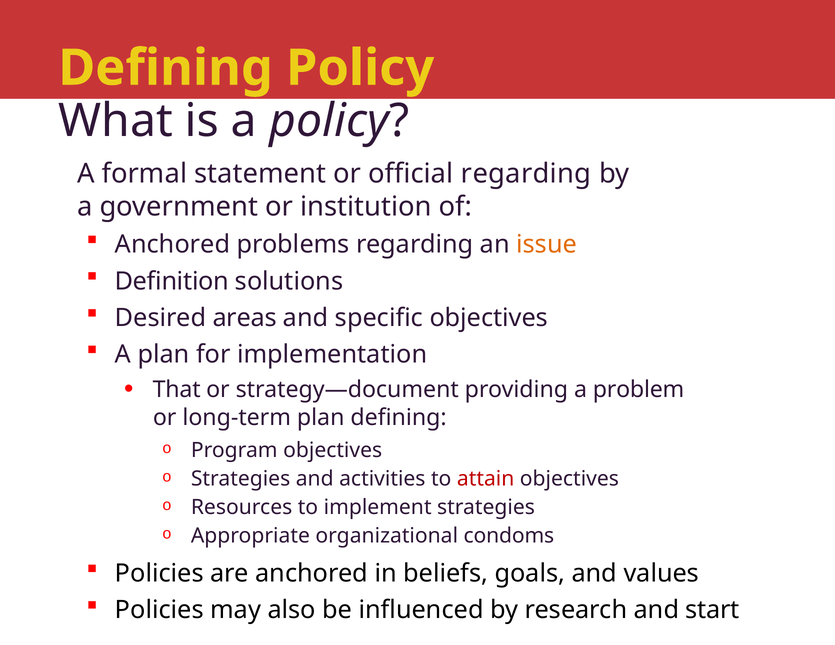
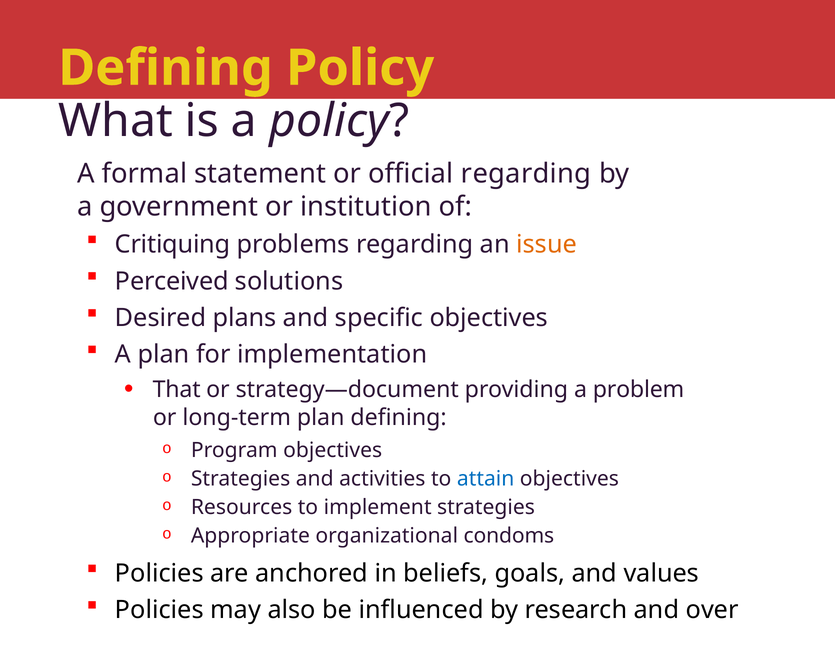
Anchored: Anchored -> Critiquing (173, 245)
Definition: Definition -> Perceived (172, 281)
areas: areas -> plans (245, 318)
attain colour: red -> blue (486, 479)
start: start -> over (712, 610)
